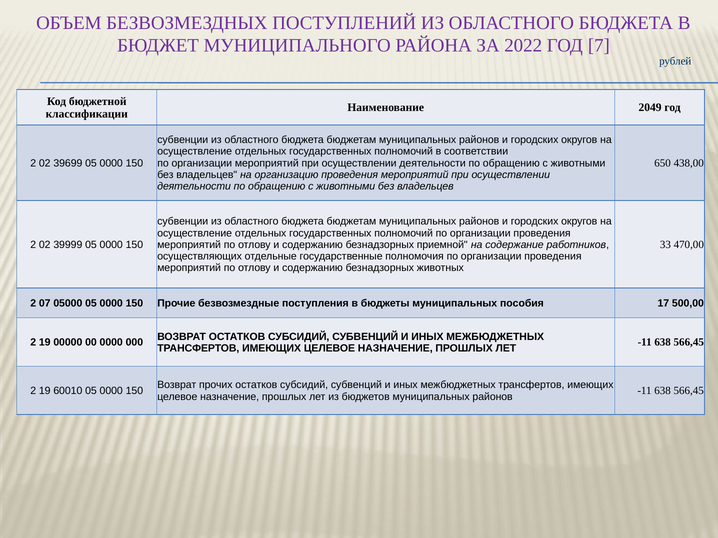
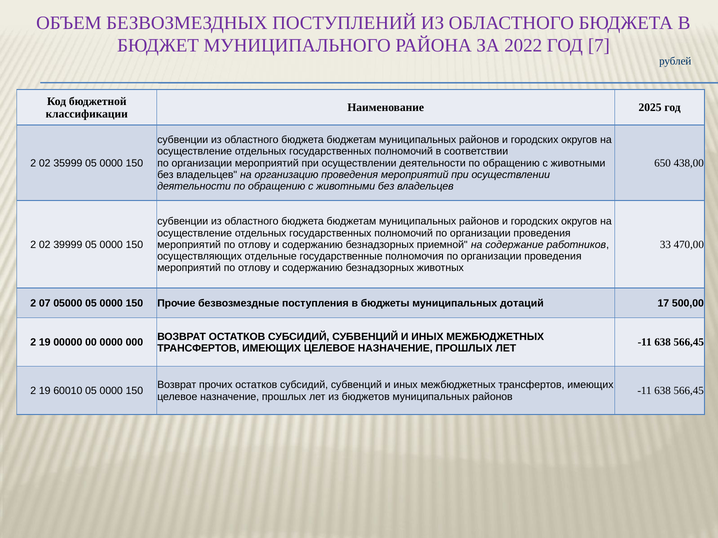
2049: 2049 -> 2025 (650, 108)
39699: 39699 -> 35999 (68, 163)
пособия: пособия -> дотаций (522, 304)
